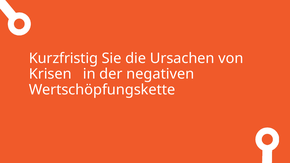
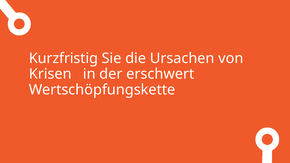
negativen: negativen -> erschwert (160, 74)
